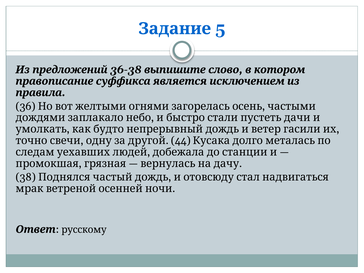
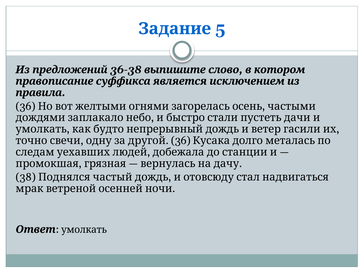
44: 44 -> 36 (181, 141)
Ответ русскому: русскому -> умолкать (84, 230)
